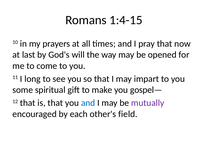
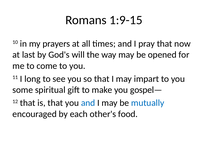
1:4-15: 1:4-15 -> 1:9-15 (126, 20)
mutually colour: purple -> blue (148, 103)
field: field -> food (128, 114)
